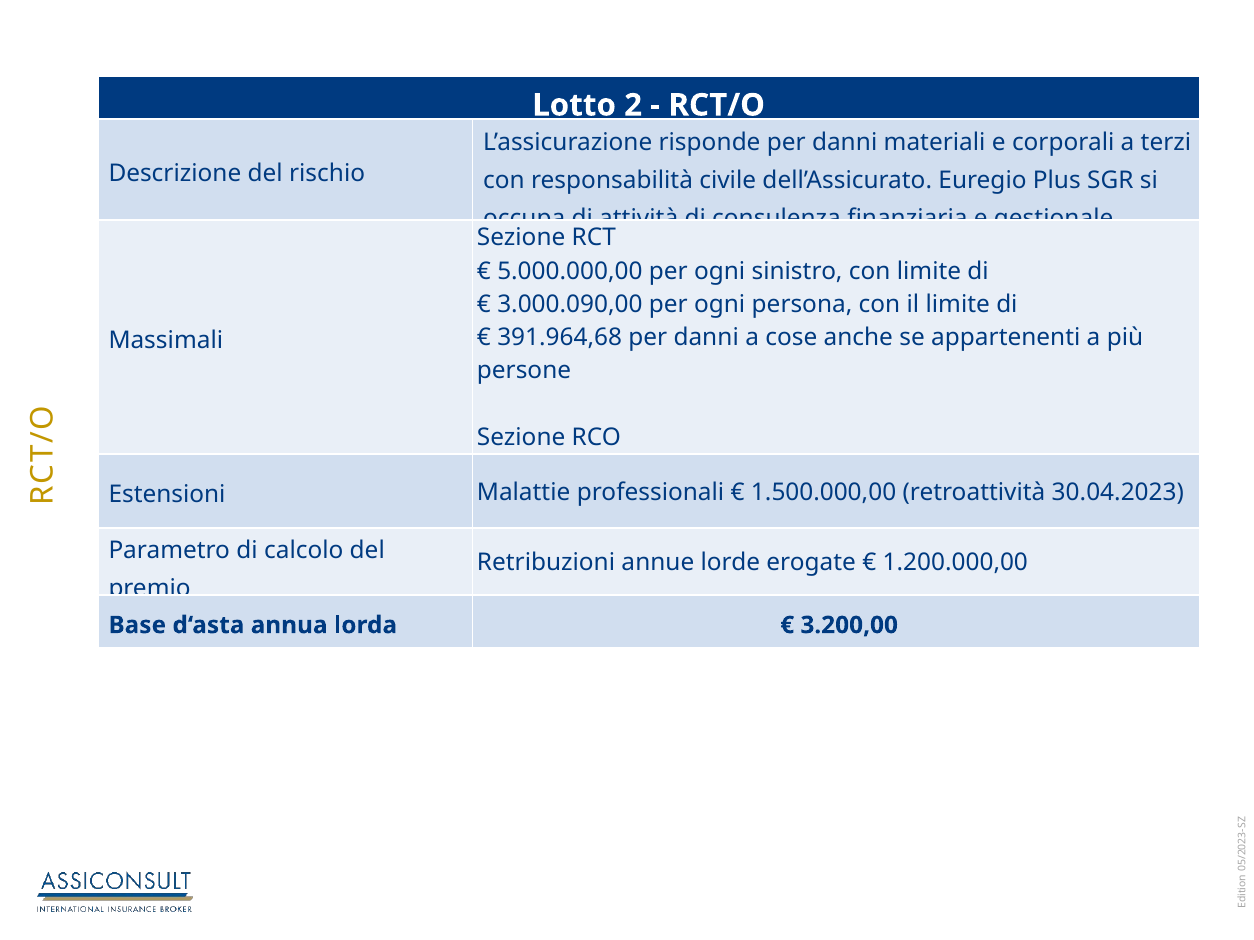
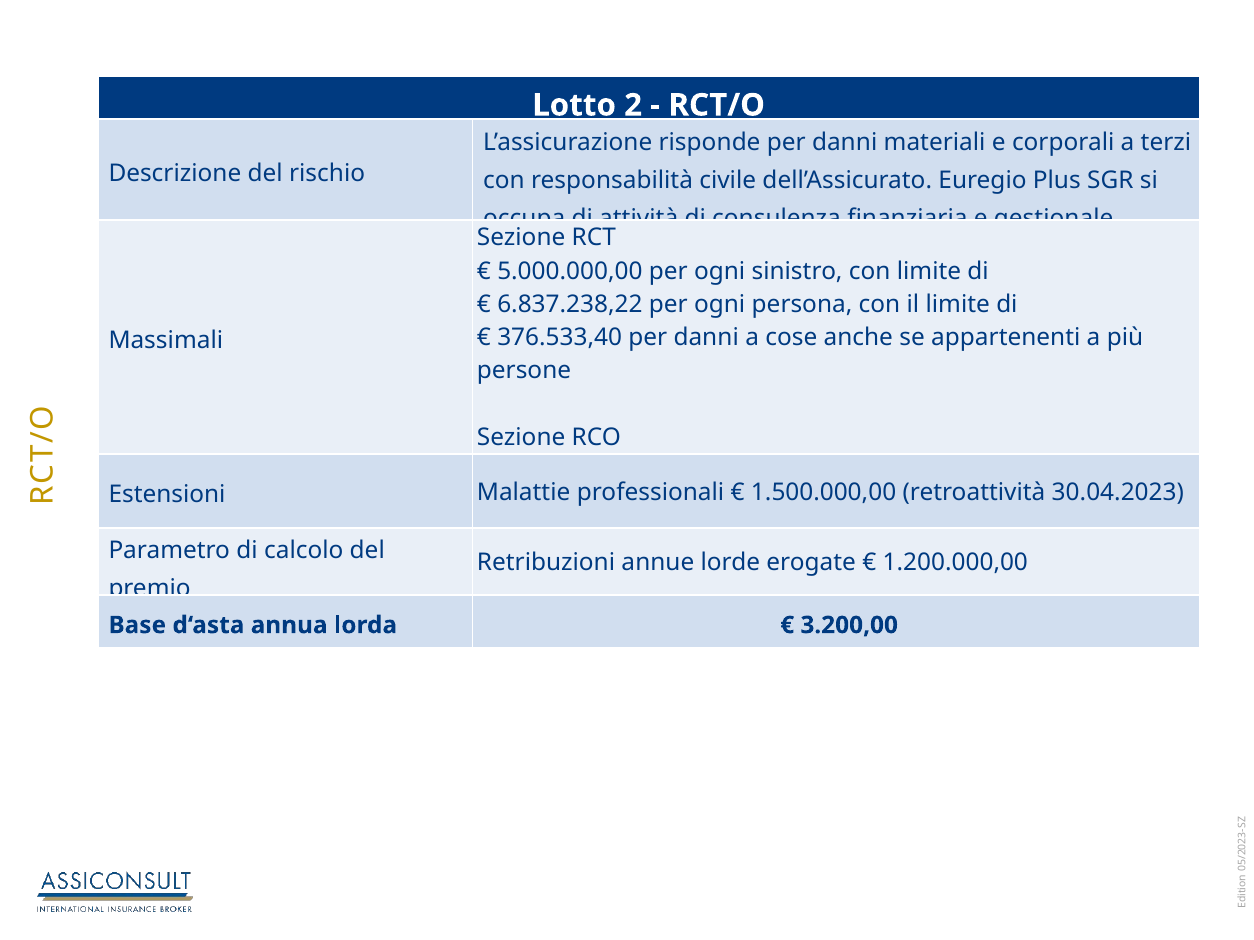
3.000.090,00: 3.000.090,00 -> 6.837.238,22 (570, 305)
391.964,68: 391.964,68 -> 376.533,40 (560, 338)
